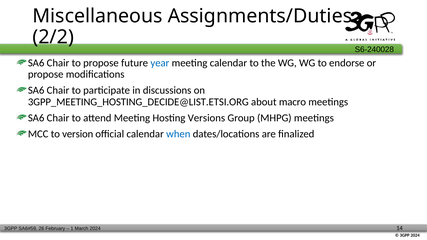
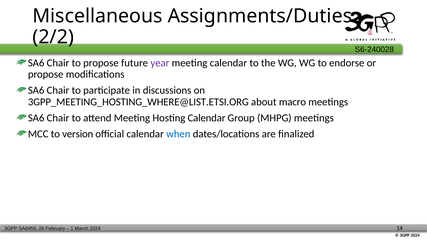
year colour: blue -> purple (160, 63)
3GPP_MEETING_HOSTING_DECIDE@LIST.ETSI.ORG: 3GPP_MEETING_HOSTING_DECIDE@LIST.ETSI.ORG -> 3GPP_MEETING_HOSTING_WHERE@LIST.ETSI.ORG (138, 102)
Hosting Versions: Versions -> Calendar (207, 118)
